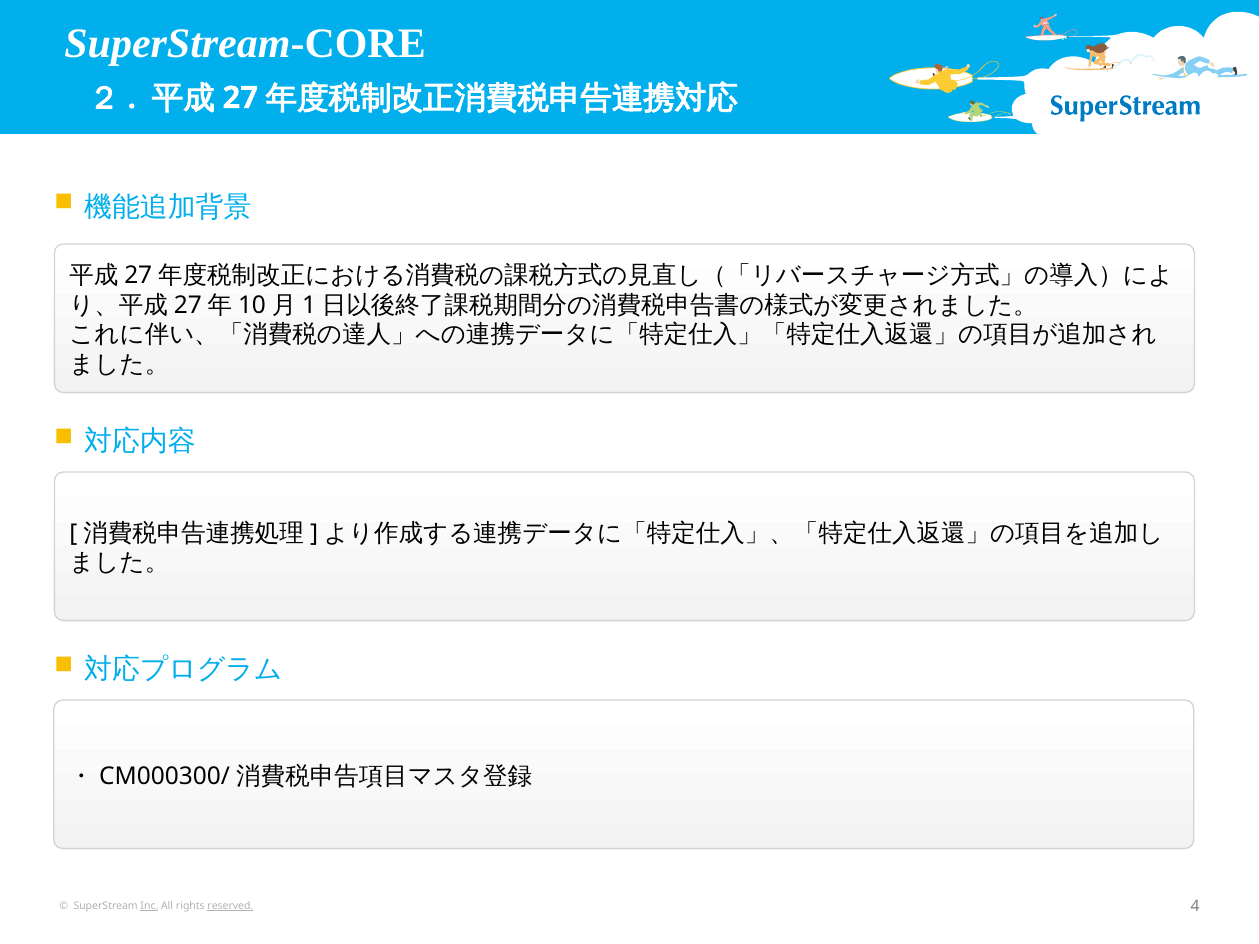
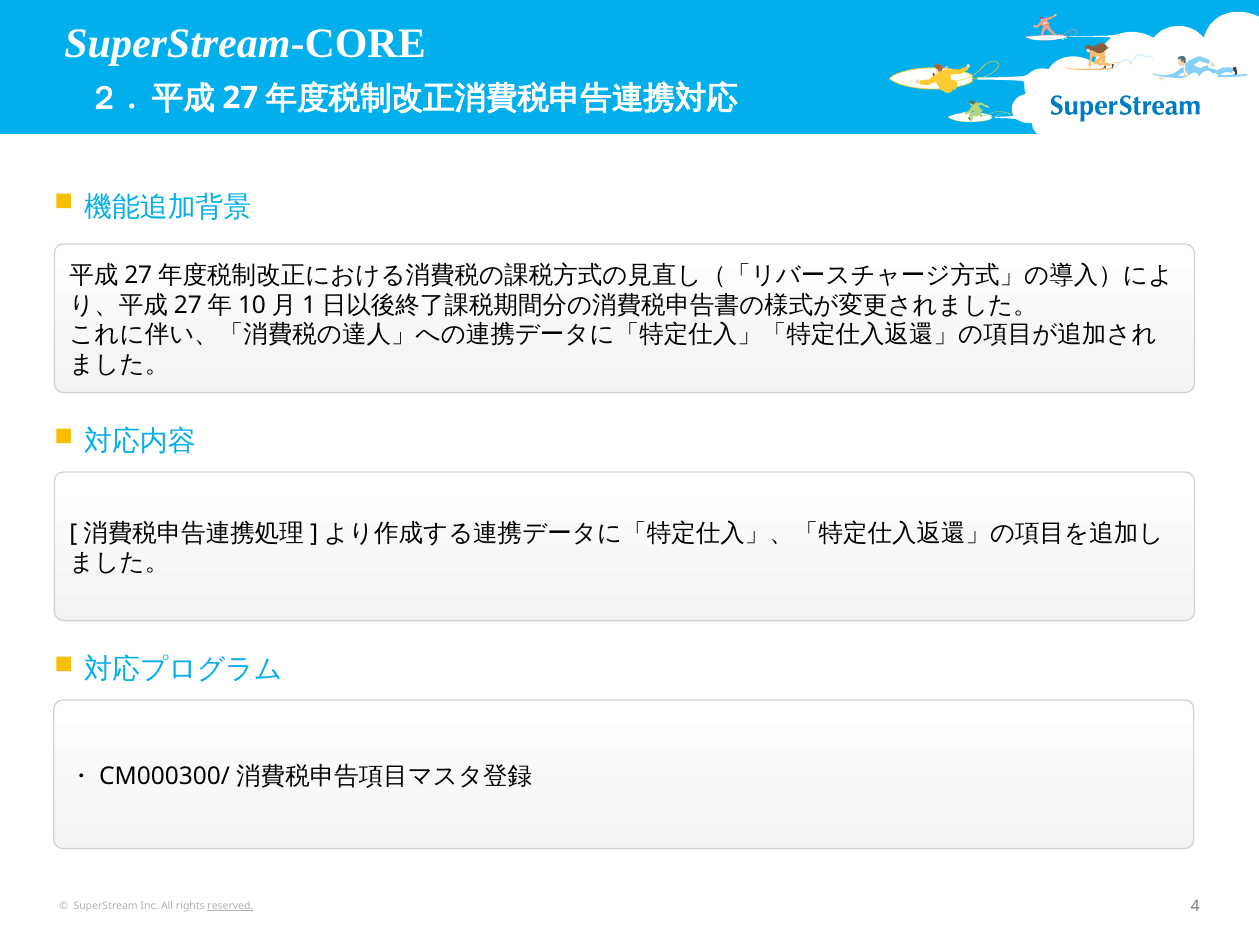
Inc underline: present -> none (149, 906)
